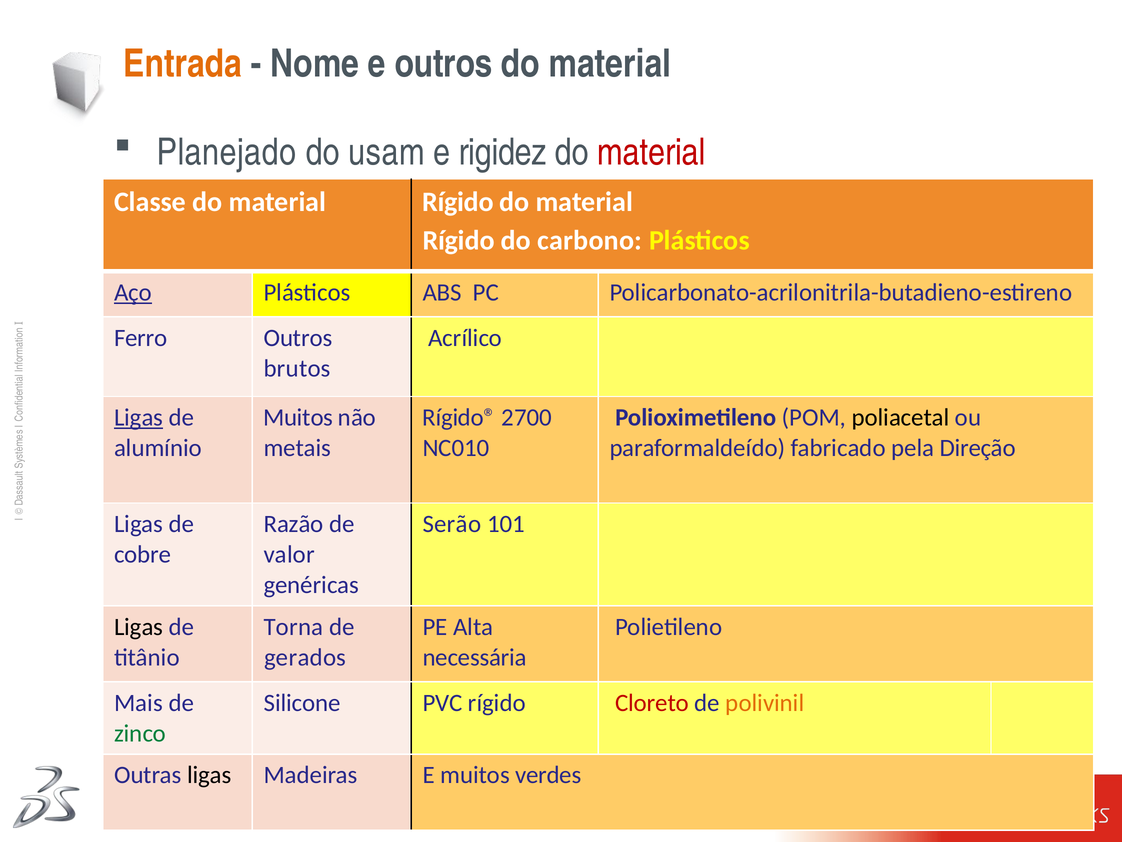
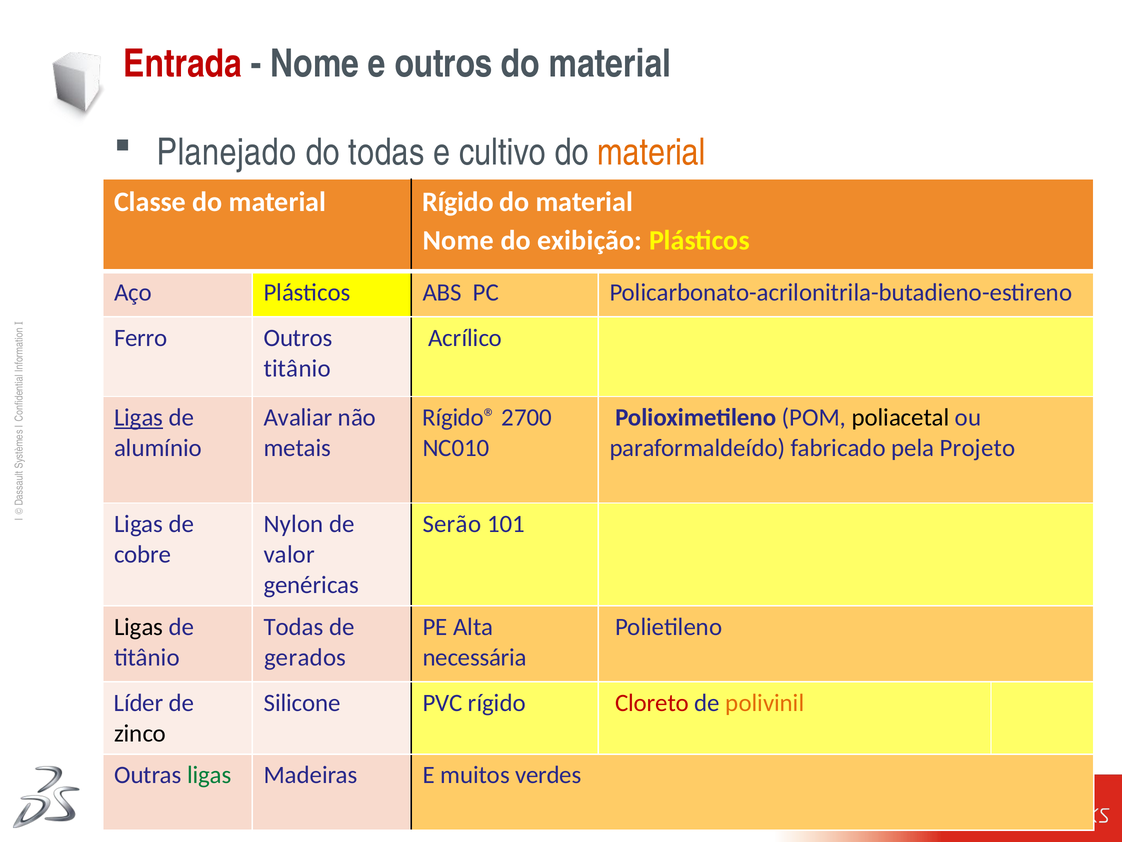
Entrada colour: orange -> red (183, 64)
do usam: usam -> todas (387, 152)
rigidez: rigidez -> cultivo (503, 152)
material colour: red -> orange (651, 152)
Rígido: Rígido -> Nome (458, 240)
carbono: carbono -> exibição (590, 240)
Aço underline: present -> none (133, 292)
brutos: brutos -> titânio (297, 368)
Muitos: Muitos -> Avaliar (298, 417)
Direção: Direção -> Projeto (978, 448)
Razão: Razão -> Nylon (293, 524)
Torna: Torna -> Todas (294, 627)
Mais: Mais -> Líder (139, 703)
zinco colour: green -> black (140, 733)
ligas colour: black -> green (209, 775)
